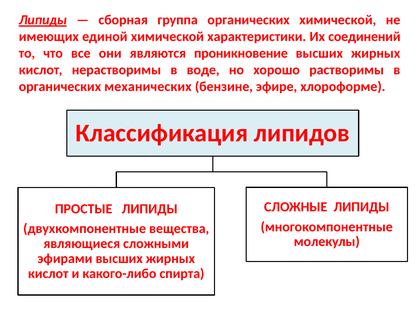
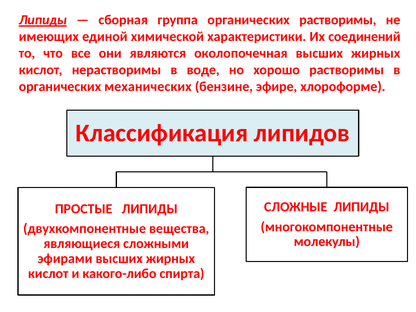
органических химической: химической -> растворимы (338, 20)
проникновение: проникновение -> околопочечная (241, 53)
